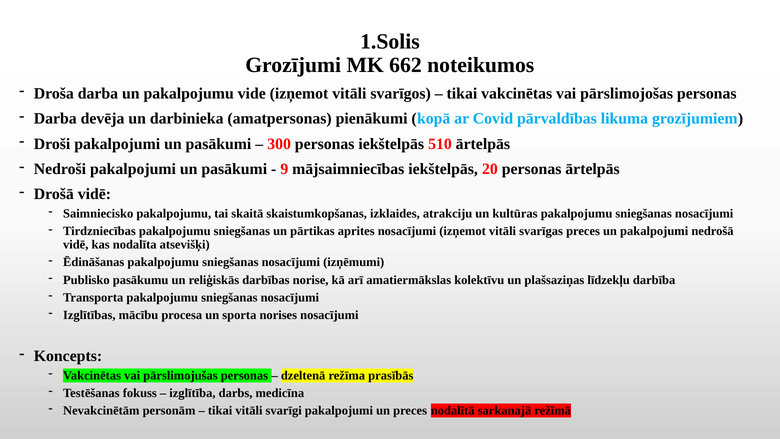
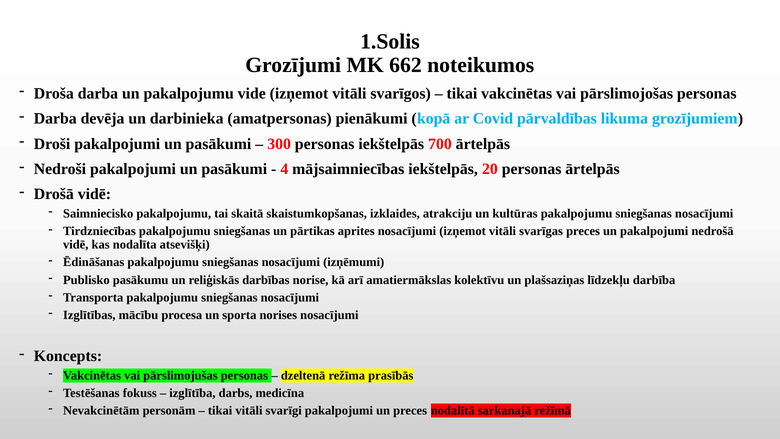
510: 510 -> 700 (440, 144)
9: 9 -> 4 (284, 169)
